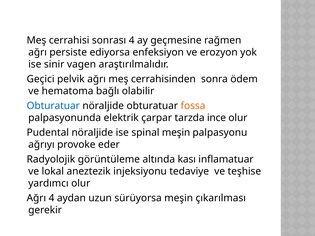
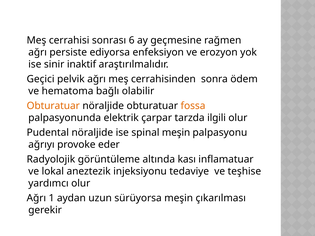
sonrası 4: 4 -> 6 (132, 40)
vagen: vagen -> inaktif (82, 64)
Obturatuar colour: blue -> orange (53, 106)
ince: ince -> ilgili (217, 118)
Ağrı 4: 4 -> 1 (52, 198)
